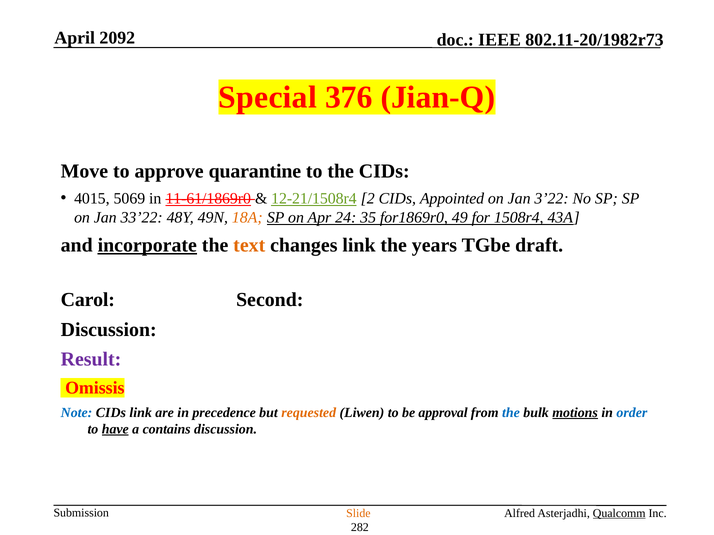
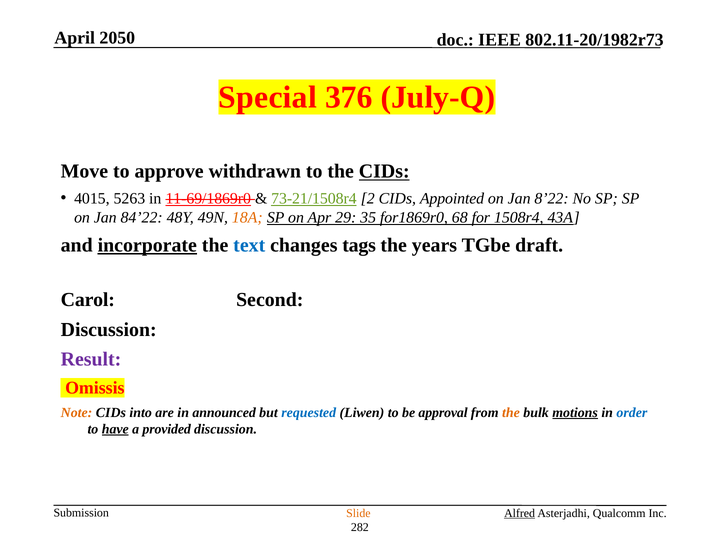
2092: 2092 -> 2050 (117, 38)
Jian-Q: Jian-Q -> July-Q (438, 97)
quarantine: quarantine -> withdrawn (255, 172)
CIDs underline: none -> present (384, 172)
5069: 5069 -> 5263 (129, 199)
11-61/1869r0: 11-61/1869r0 -> 11-69/1869r0 (208, 199)
12-21/1508r4: 12-21/1508r4 -> 73-21/1508r4 (314, 199)
3’22: 3’22 -> 8’22 (552, 199)
33’22: 33’22 -> 84’22 (142, 218)
24: 24 -> 29 (346, 218)
49: 49 -> 68 (460, 218)
text colour: orange -> blue (249, 245)
changes link: link -> tags (359, 245)
Note colour: blue -> orange (77, 413)
CIDs link: link -> into (141, 413)
precedence: precedence -> announced (224, 413)
requested colour: orange -> blue (309, 413)
the colour: blue -> orange (511, 413)
contains: contains -> provided (167, 429)
Alfred underline: none -> present (520, 514)
Qualcomm underline: present -> none (619, 514)
